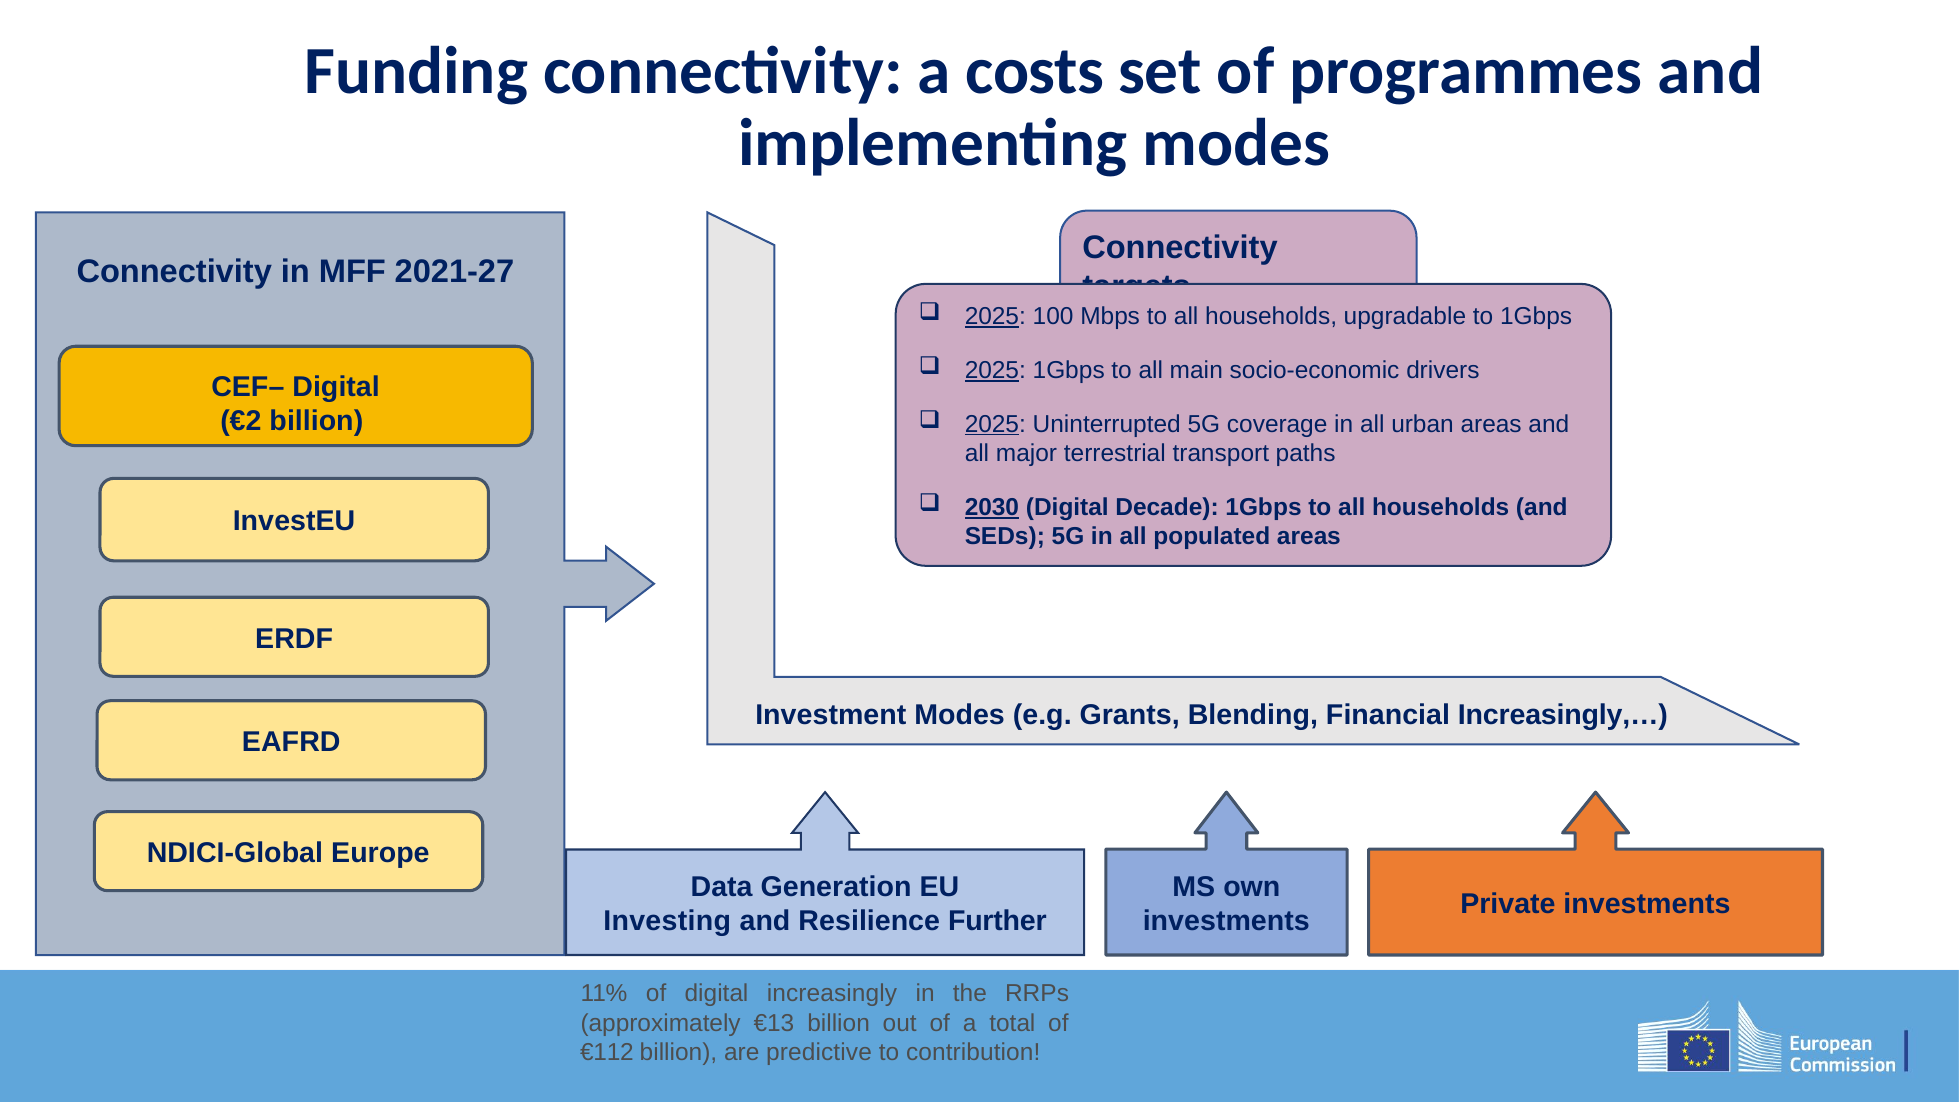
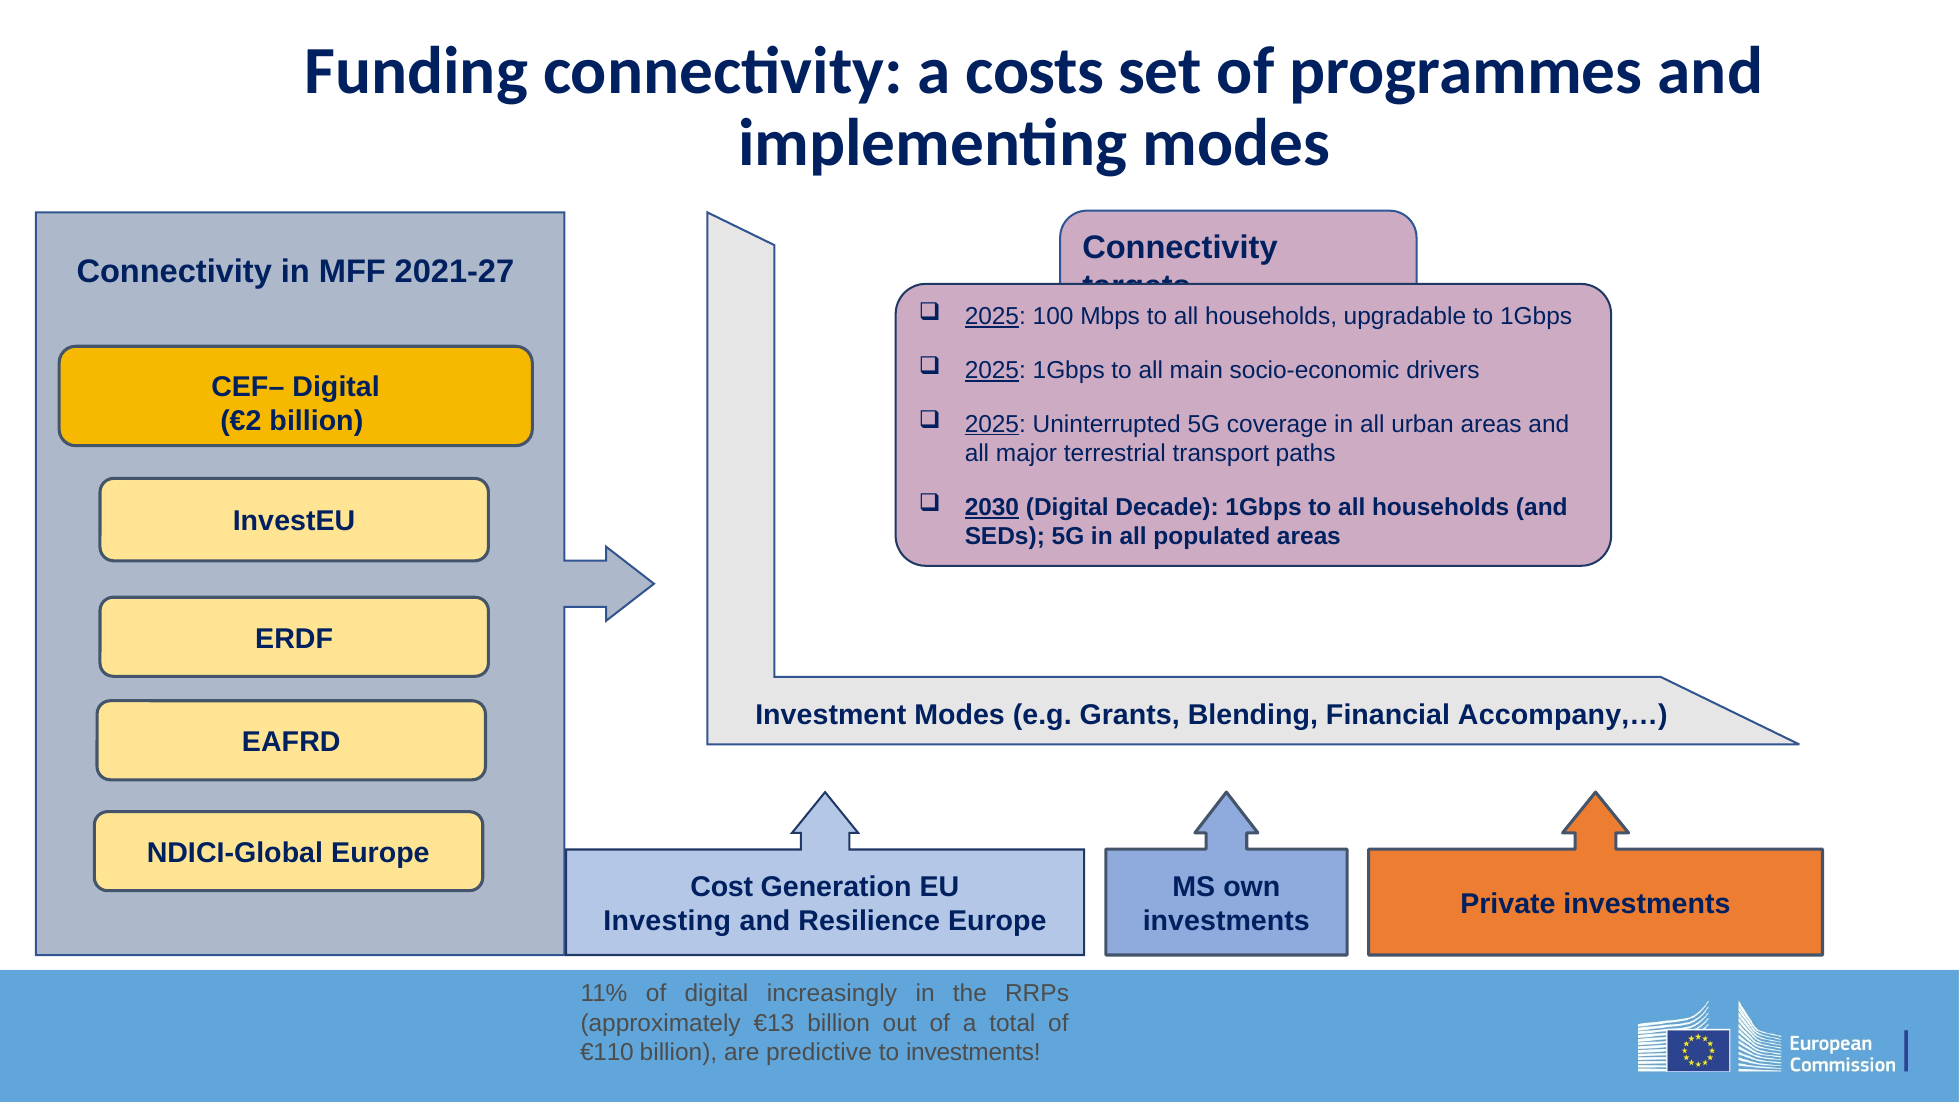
Increasingly,…: Increasingly,… -> Accompany,… (1563, 715)
Data: Data -> Cost (722, 887)
Resilience Further: Further -> Europe (997, 921)
€112: €112 -> €110 (607, 1052)
to contribution: contribution -> investments (973, 1052)
